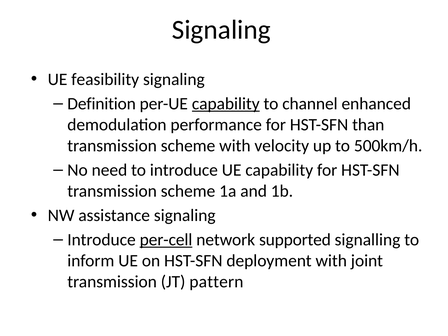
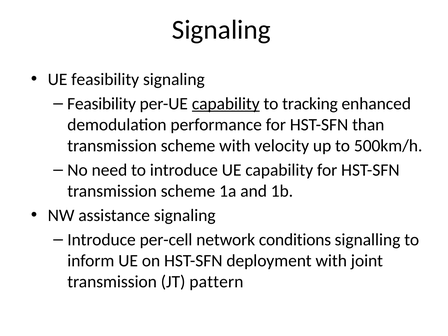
Definition: Definition -> Feasibility (102, 104)
channel: channel -> tracking (310, 104)
per-cell underline: present -> none (166, 240)
supported: supported -> conditions (295, 240)
